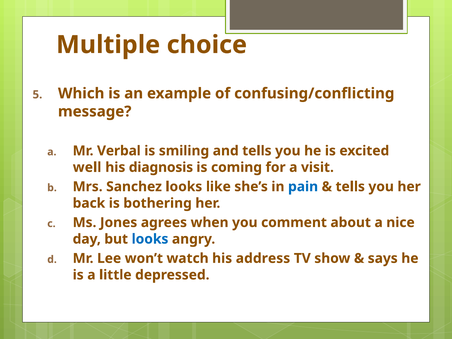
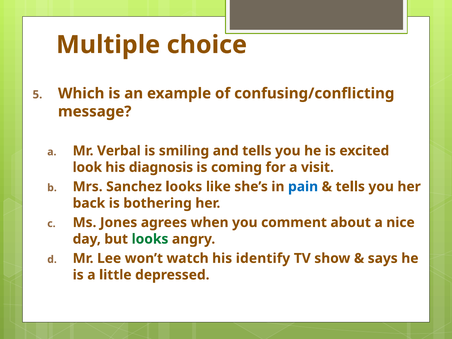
well: well -> look (87, 167)
looks colour: blue -> green (150, 239)
address: address -> identify (263, 258)
